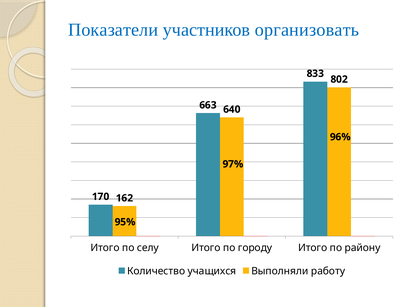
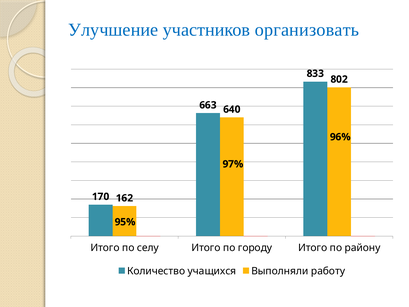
Показатели: Показатели -> Улучшение (113, 30)
